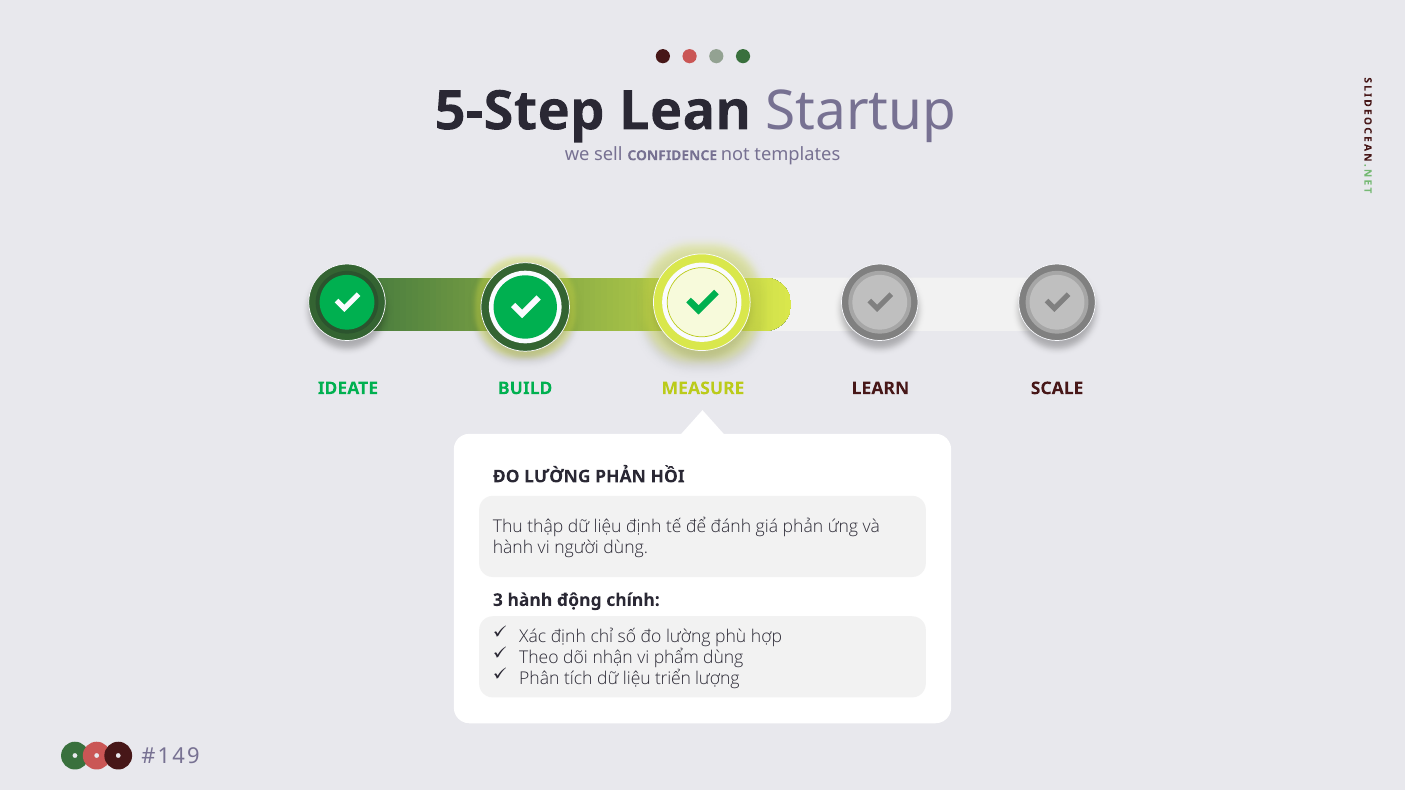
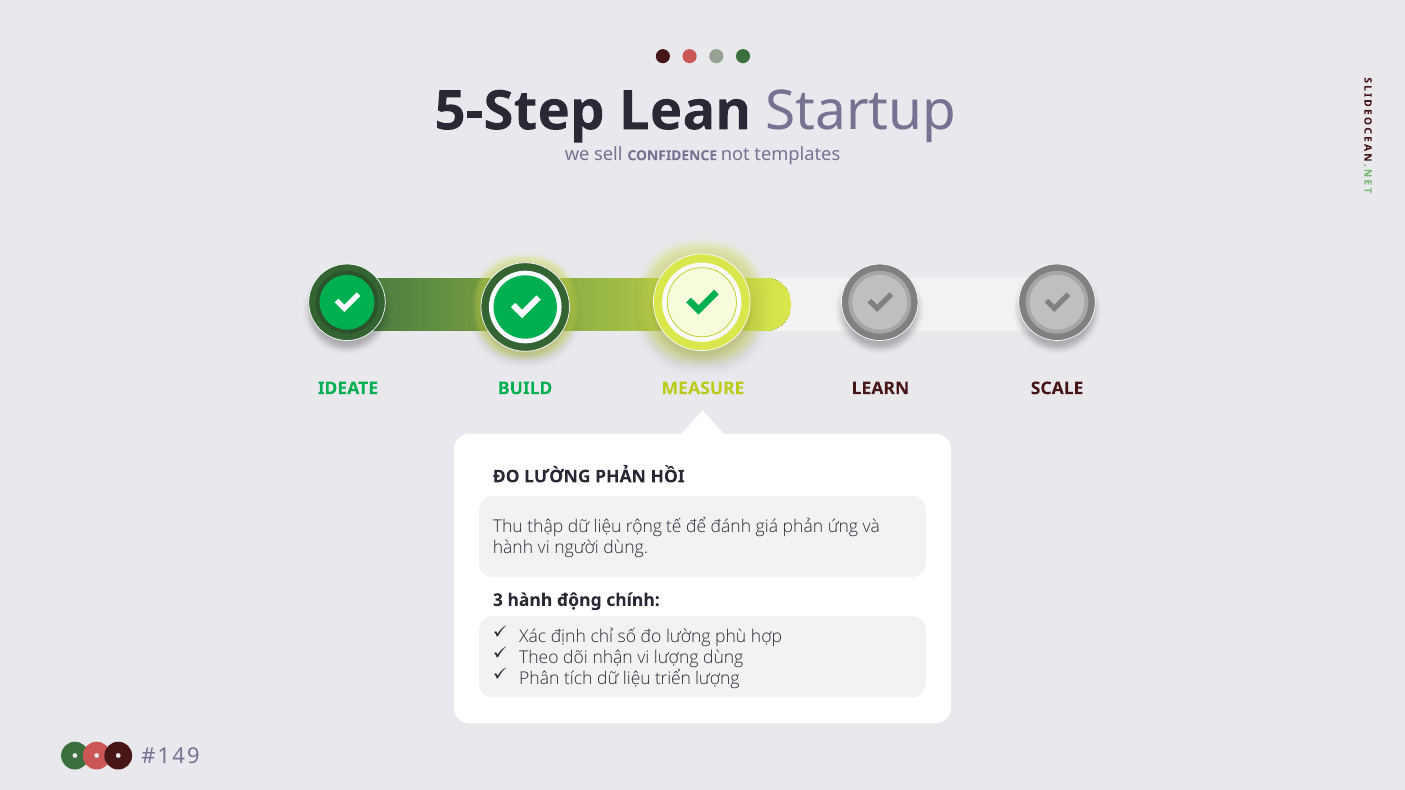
liệu định: định -> rộng (644, 527)
vi phẩm: phẩm -> lượng (676, 658)
